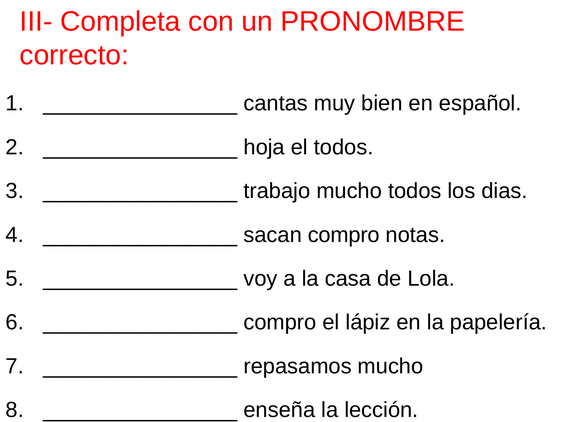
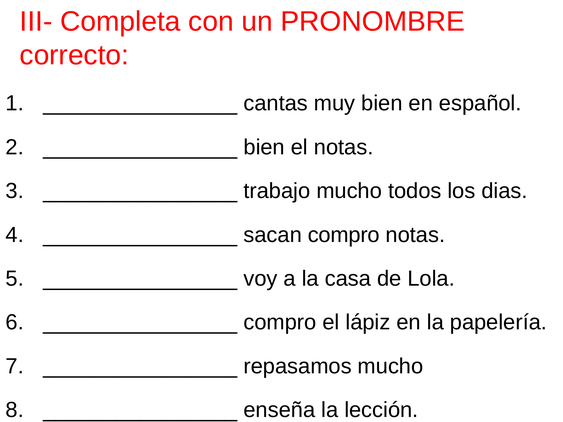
hoja: hoja -> bien (264, 147)
el todos: todos -> notas (344, 147)
